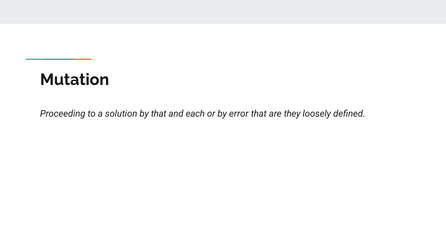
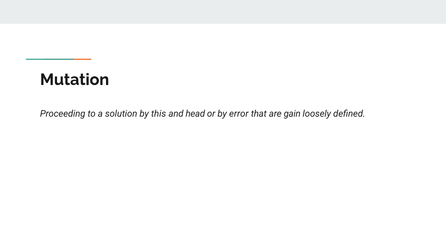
by that: that -> this (159, 114)
each: each -> head (195, 114)
they: they -> gain (292, 114)
